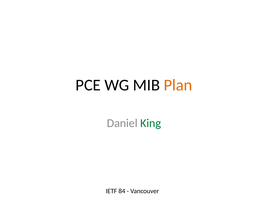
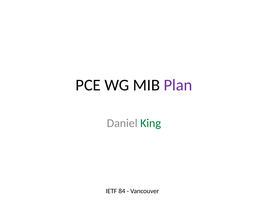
Plan colour: orange -> purple (178, 85)
